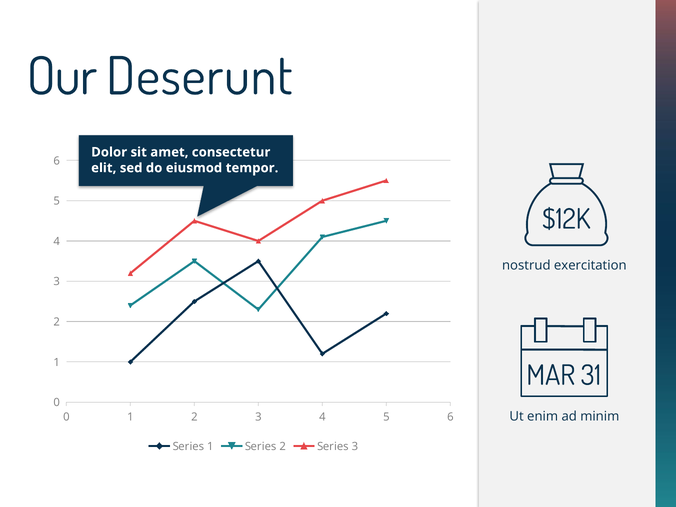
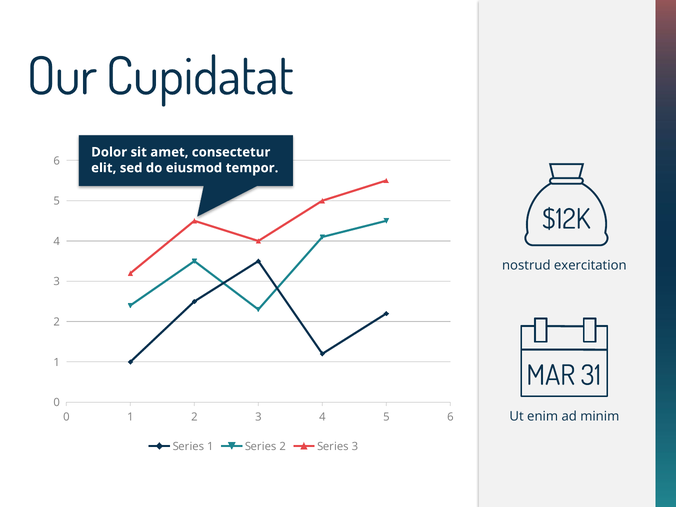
Deserunt: Deserunt -> Cupidatat (200, 77)
